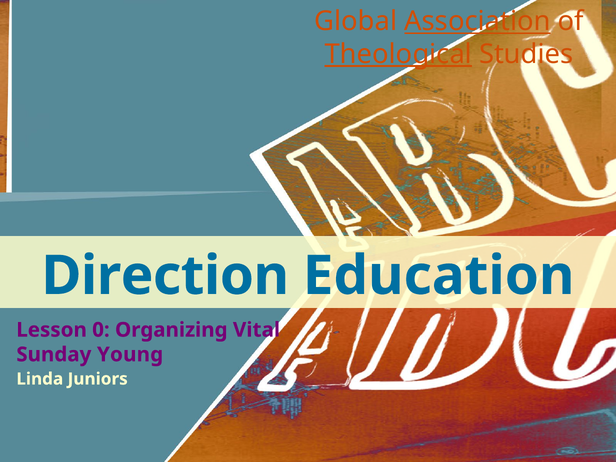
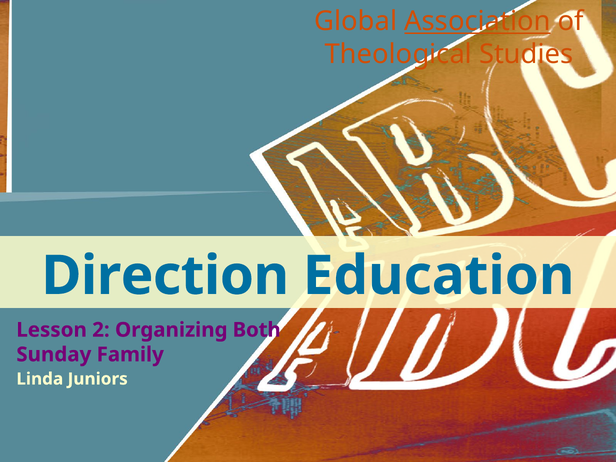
Theological underline: present -> none (398, 54)
0: 0 -> 2 (101, 330)
Vital: Vital -> Both (257, 330)
Young: Young -> Family (130, 355)
